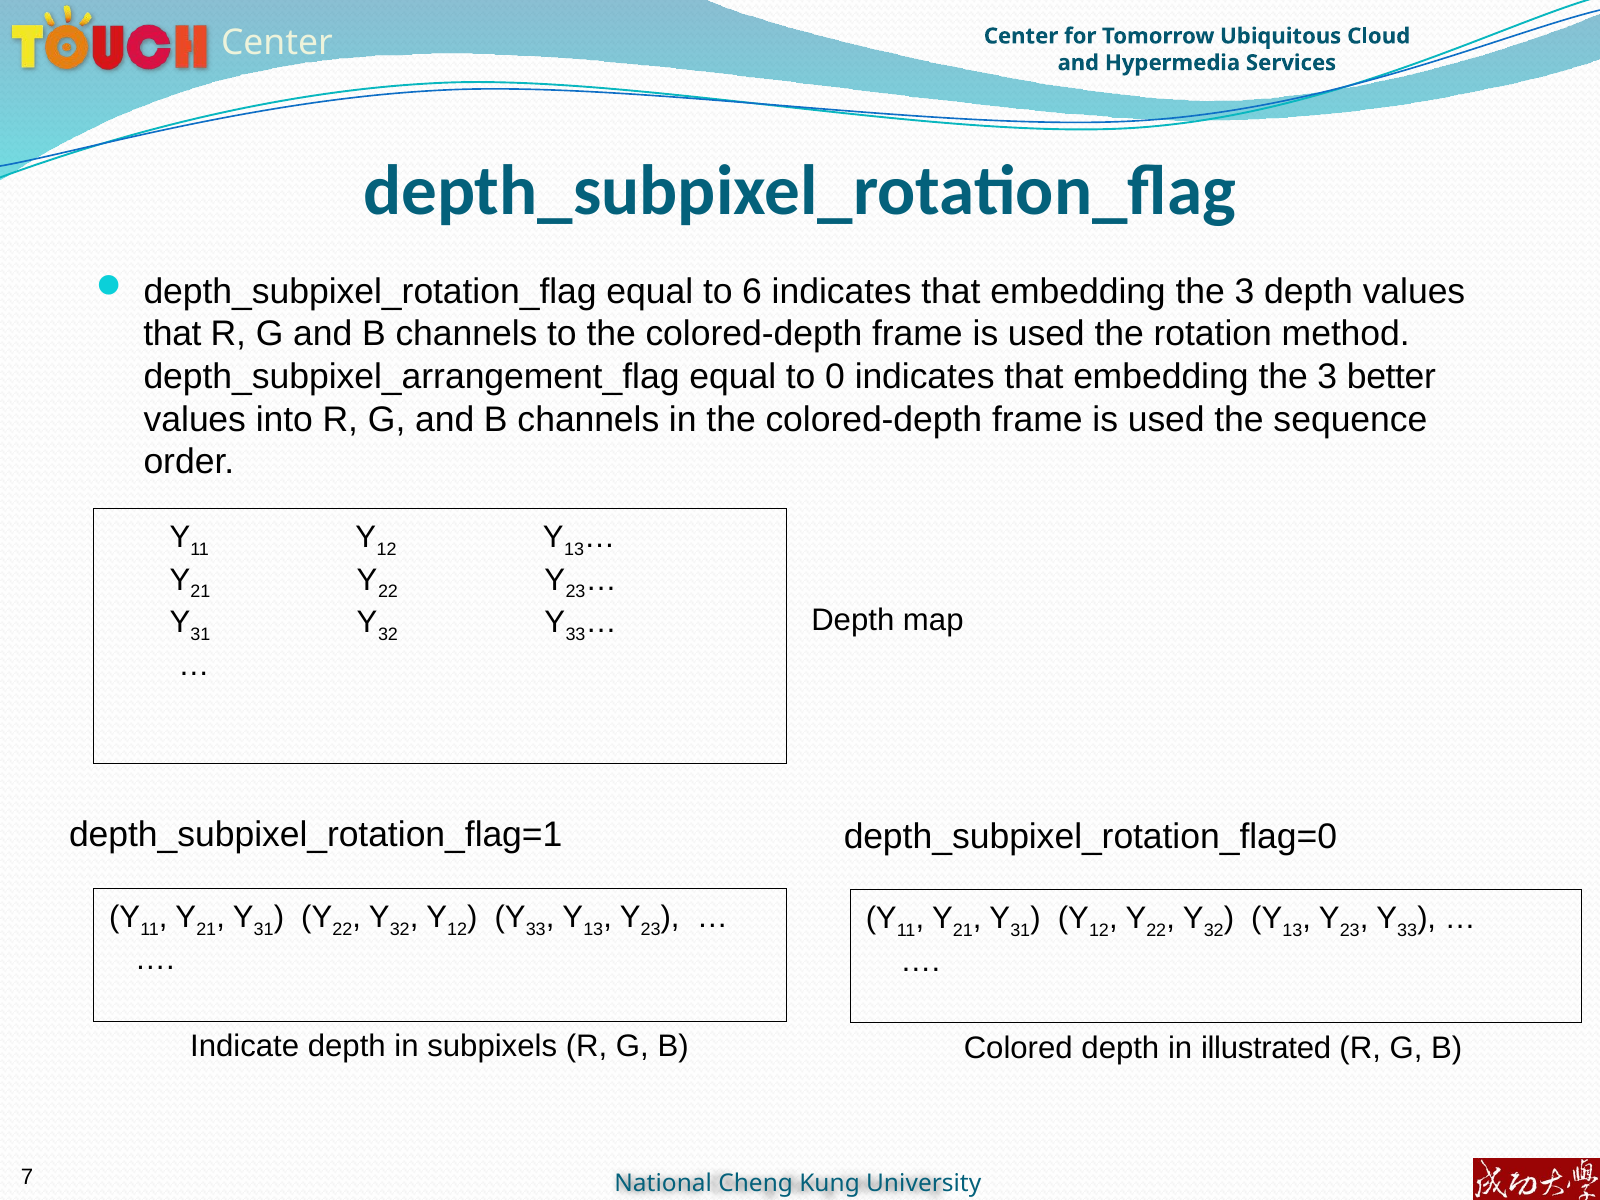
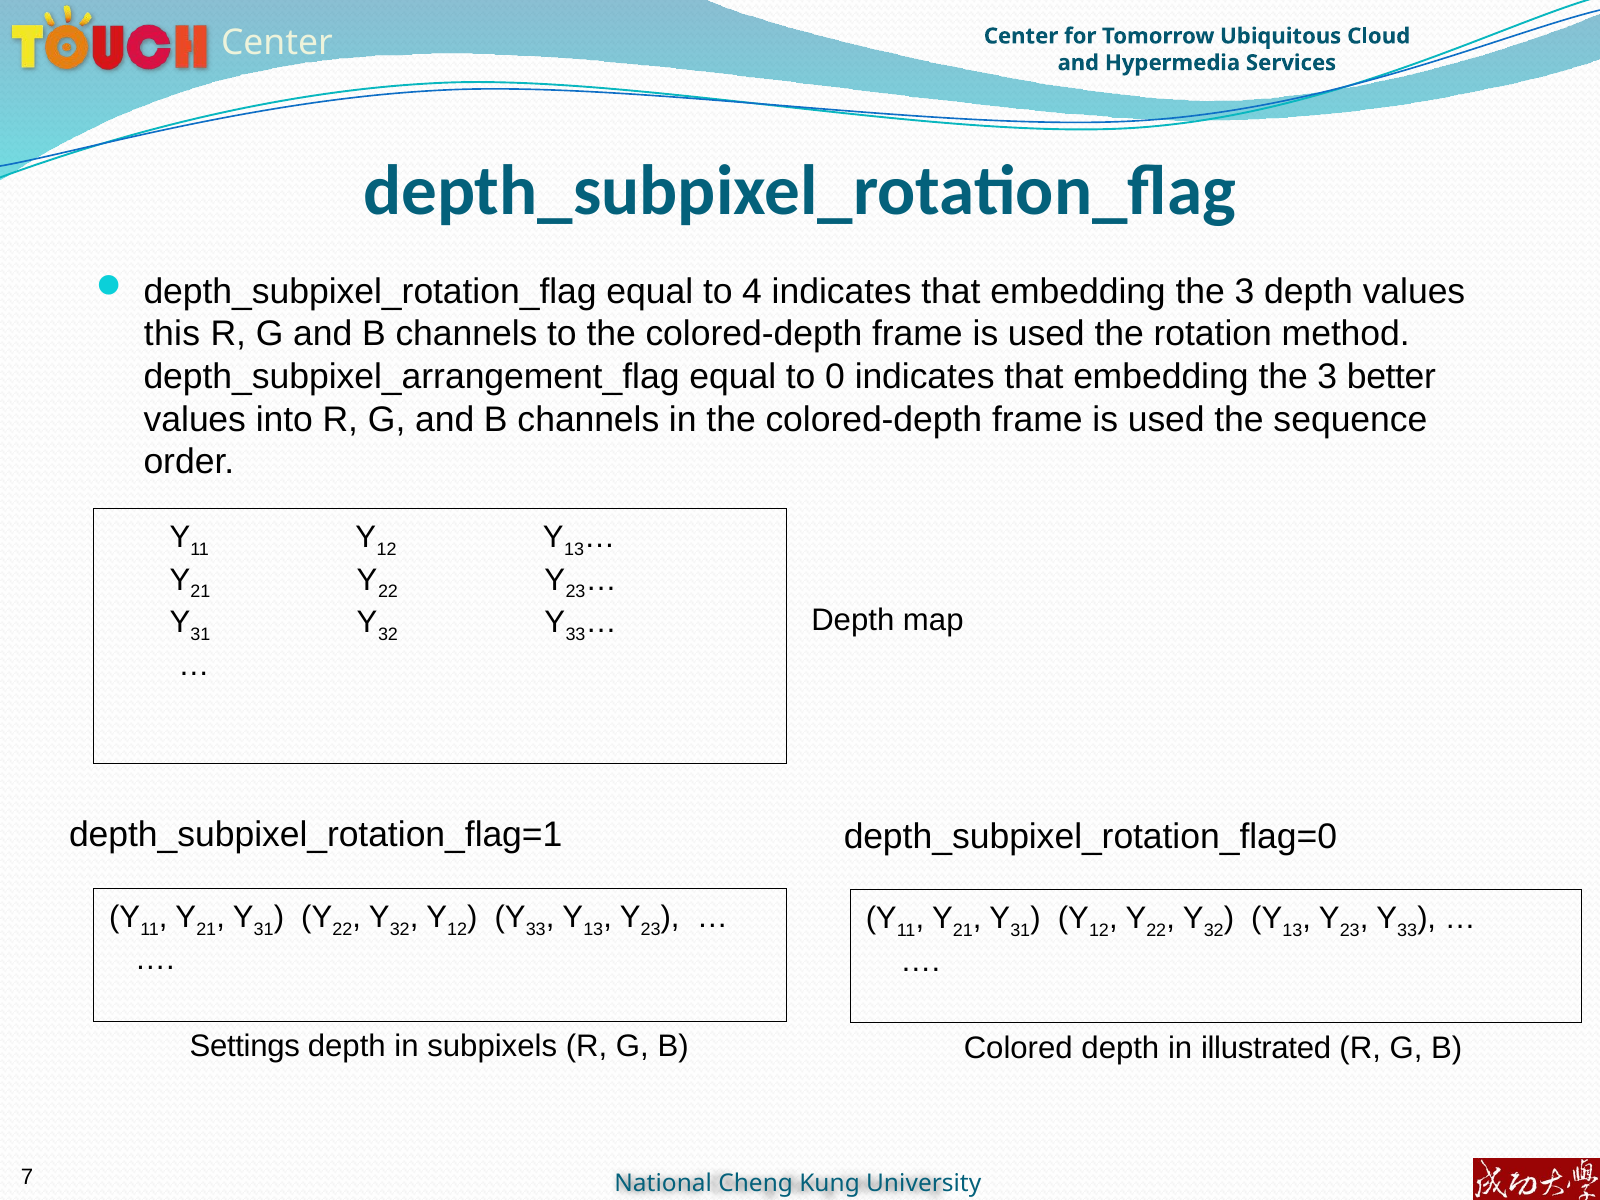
6: 6 -> 4 (752, 292)
that: that -> this (172, 334)
Indicate: Indicate -> Settings (245, 1046)
